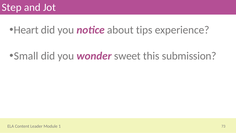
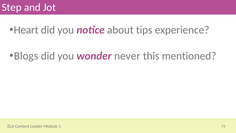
Small: Small -> Blogs (26, 56)
sweet: sweet -> never (127, 56)
submission: submission -> mentioned (189, 56)
